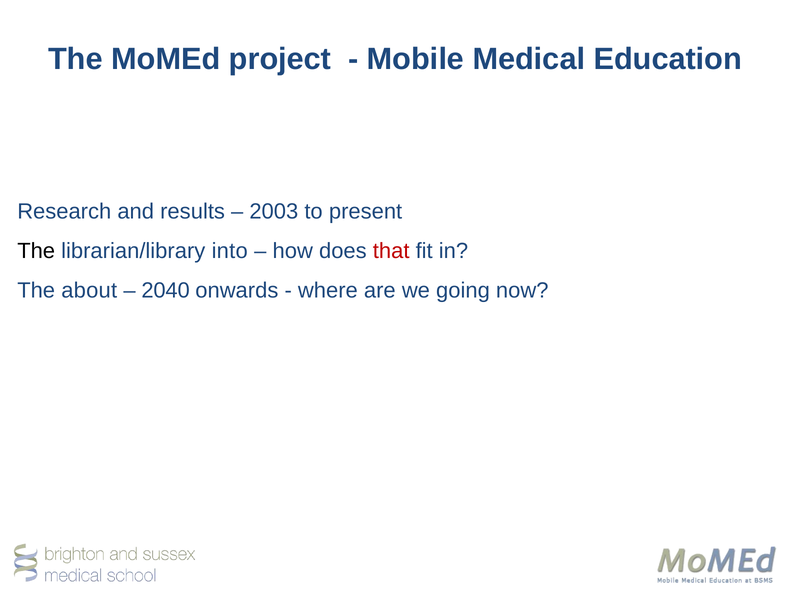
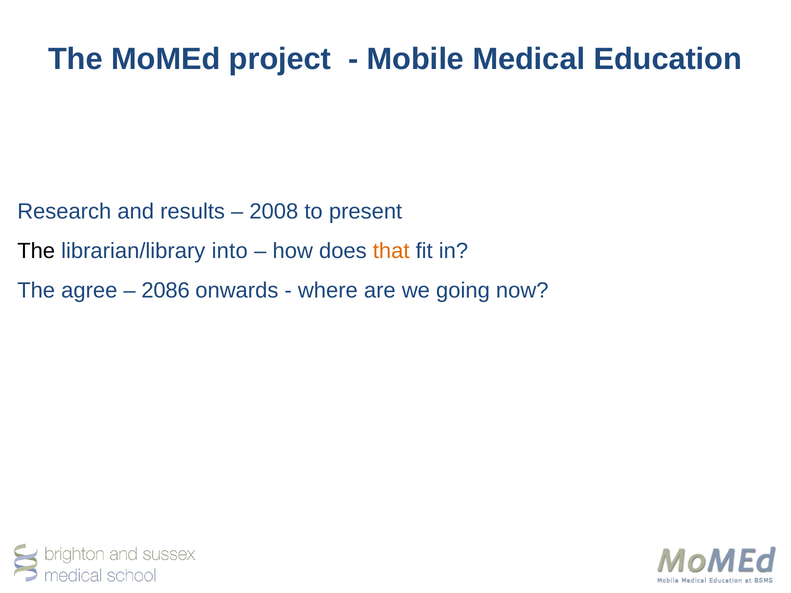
2003: 2003 -> 2008 (274, 212)
that colour: red -> orange (391, 251)
about: about -> agree (89, 291)
2040: 2040 -> 2086 (166, 291)
